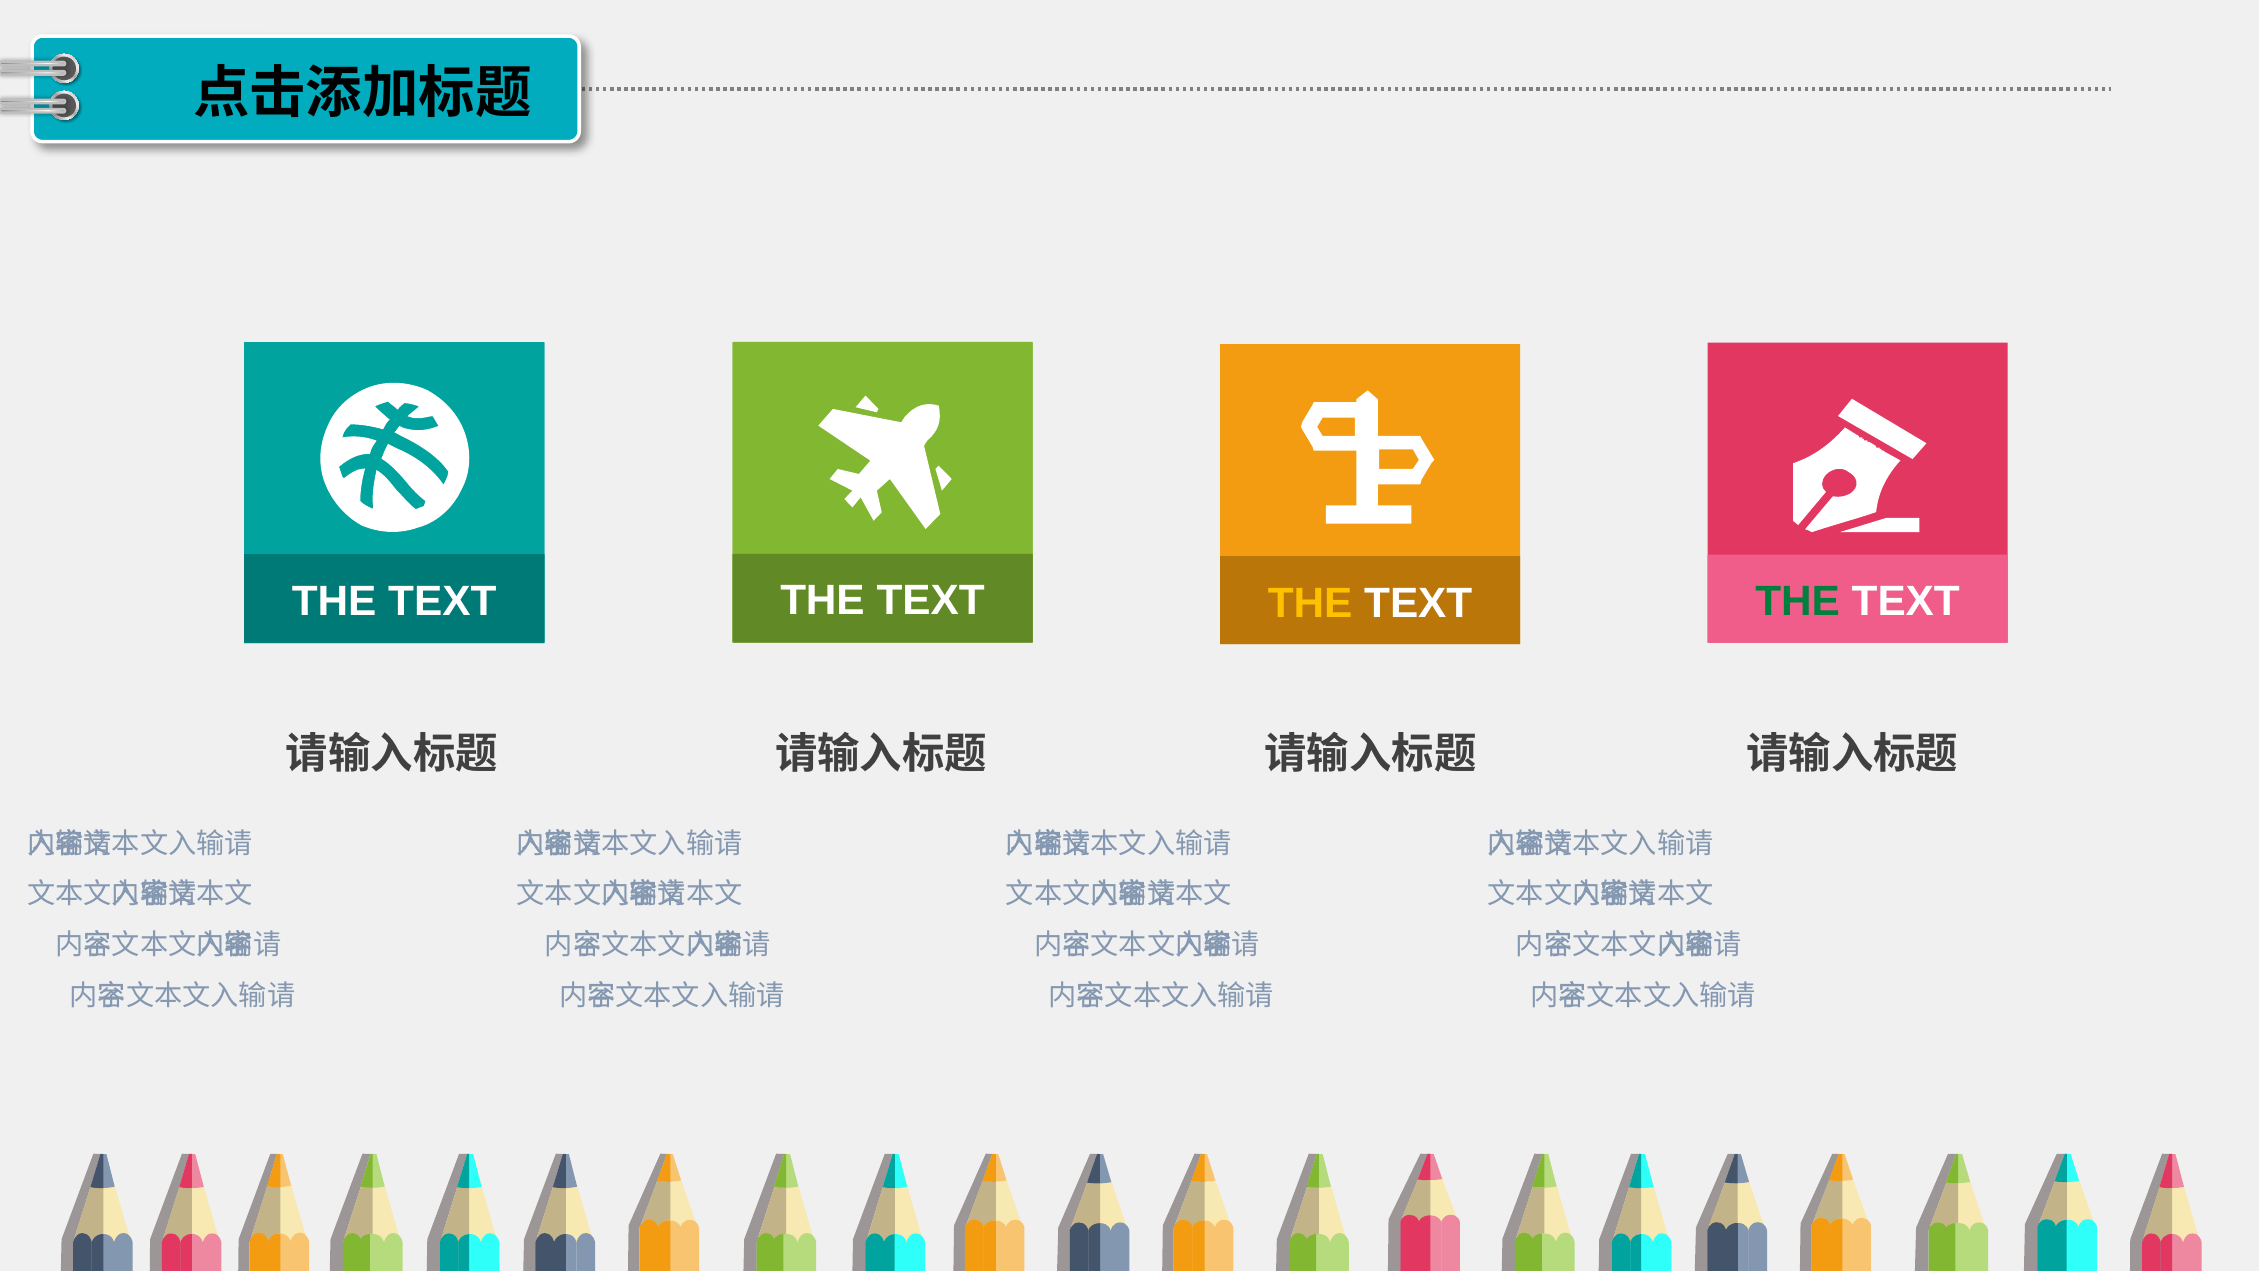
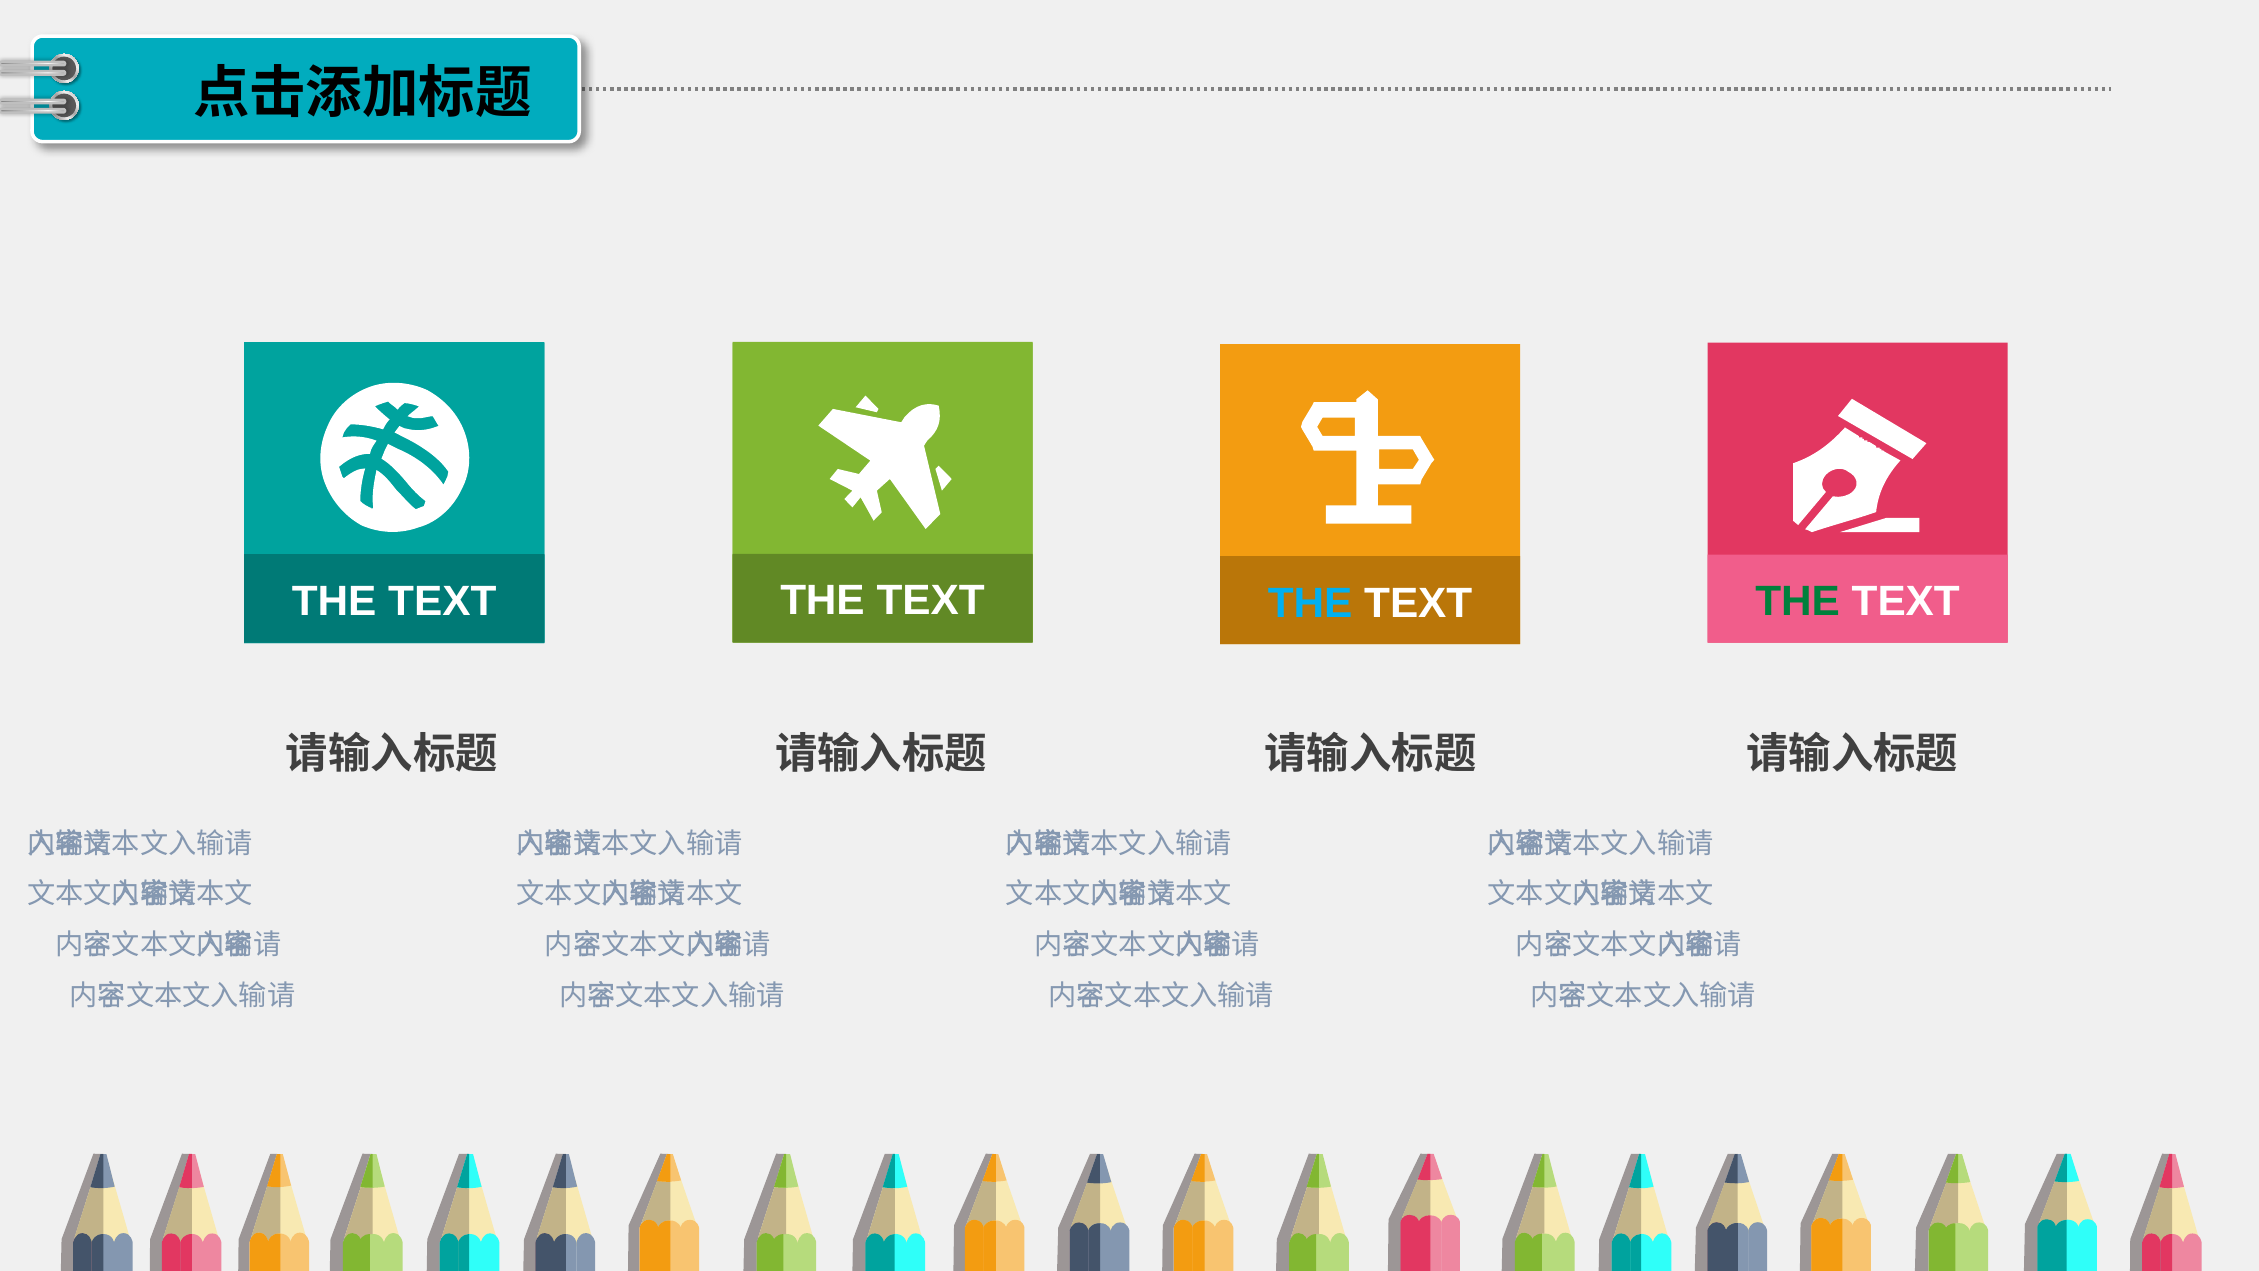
THE colour: yellow -> light blue (1310, 603)
